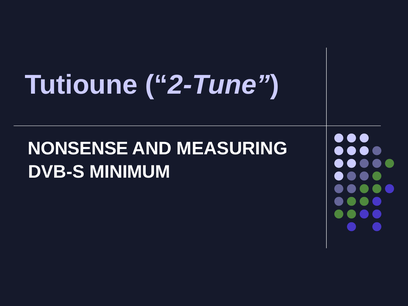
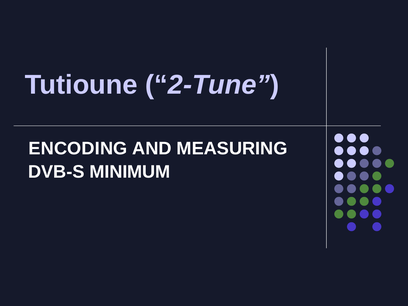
NONSENSE: NONSENSE -> ENCODING (78, 149)
